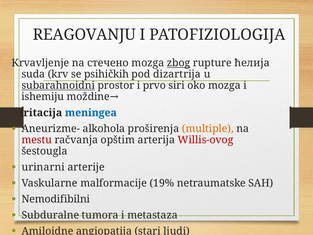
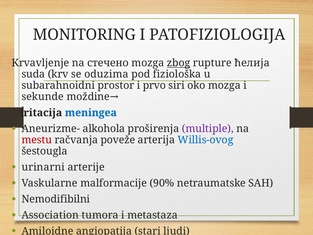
REAGOVANJU: REAGOVANJU -> MONITORING (84, 35)
psihičkih: psihičkih -> oduzima (106, 74)
dizartrija: dizartrija -> fiziološka (177, 74)
subarahnoidni underline: present -> none (58, 85)
ishemiju: ishemiju -> sekunde (43, 97)
multiple colour: orange -> purple (208, 129)
opštim: opštim -> poveže (118, 140)
Willis-ovog colour: red -> blue (206, 140)
19%: 19% -> 90% (162, 183)
Subduralne: Subduralne -> Association (50, 215)
